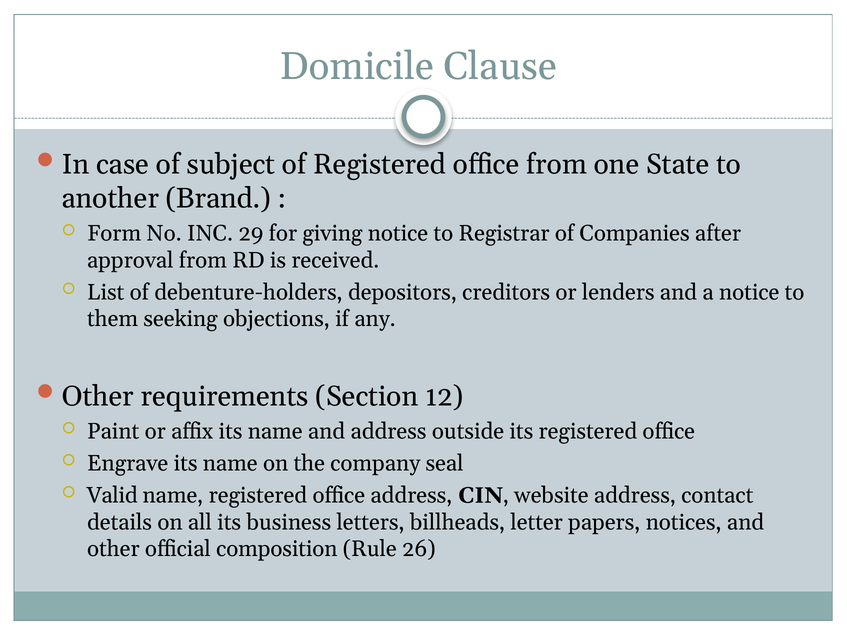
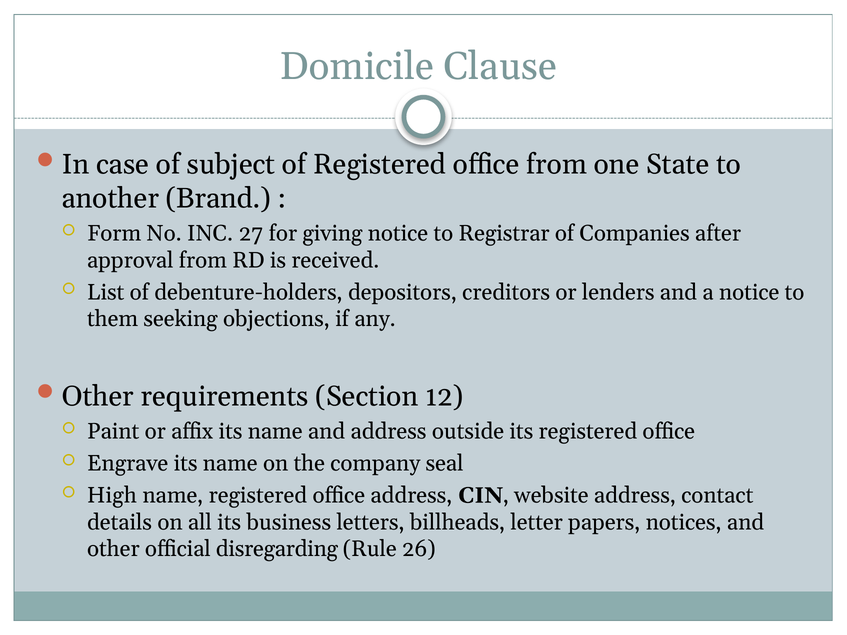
29: 29 -> 27 (251, 234)
Valid: Valid -> High (112, 496)
composition: composition -> disregarding (277, 549)
